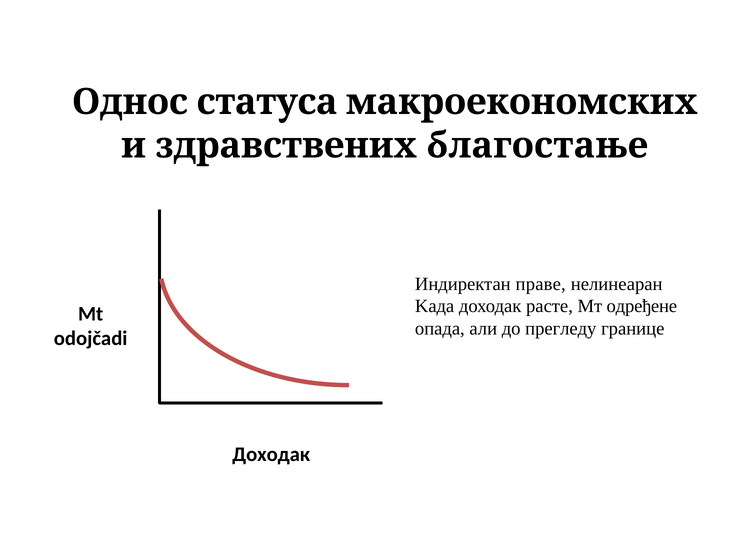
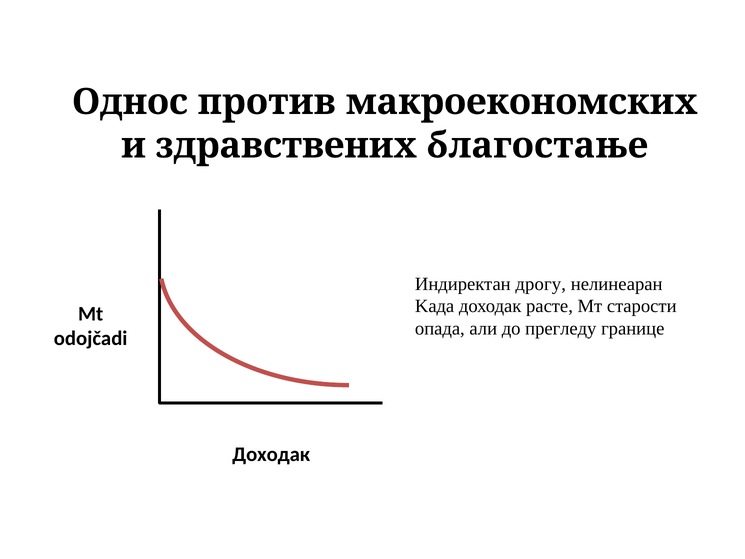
статуса: статуса -> против (267, 102)
праве: праве -> дрогу (541, 284)
одређене: одређене -> старости (642, 306)
